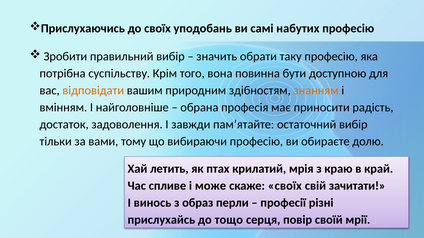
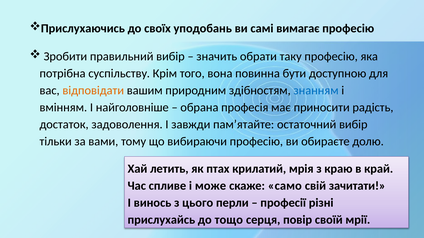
набутих: набутих -> вимагає (298, 29)
знанням colour: orange -> blue (316, 91)
скаже своїх: своїх -> само (285, 186)
образ: образ -> цього (198, 203)
